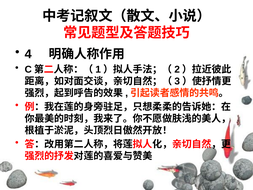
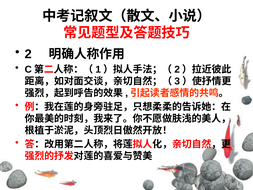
4: 4 -> 2 (28, 54)
